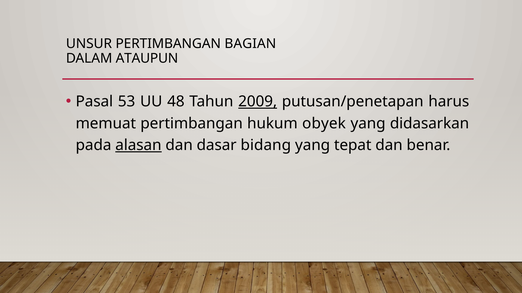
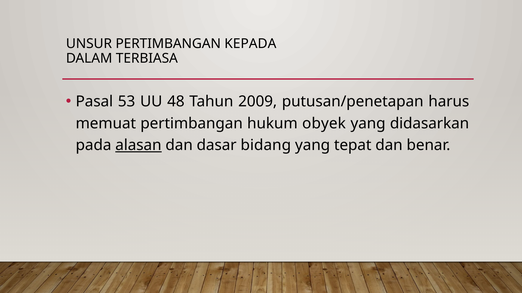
BAGIAN: BAGIAN -> KEPADA (250, 44)
ATAUPUN: ATAUPUN -> TERBIASA (147, 58)
2009 underline: present -> none (258, 102)
